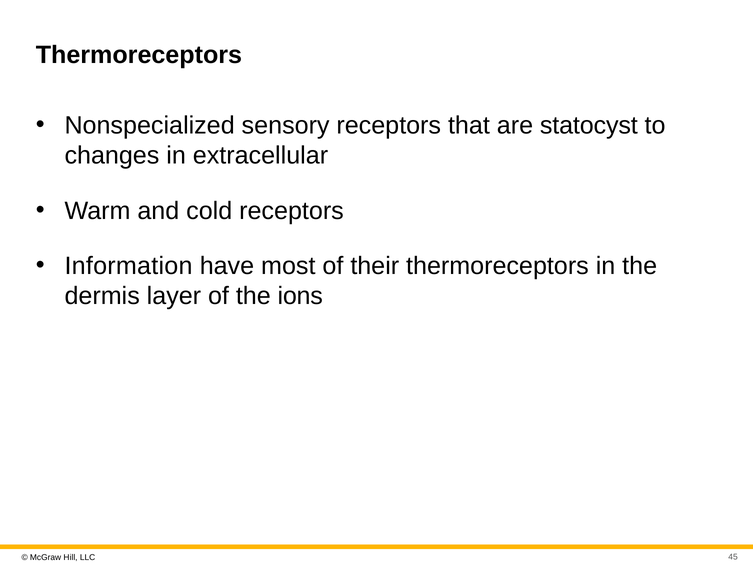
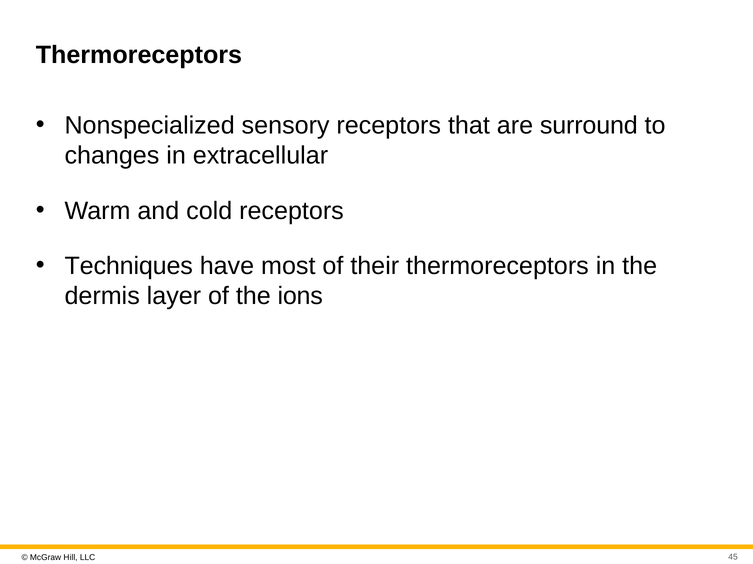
statocyst: statocyst -> surround (589, 126)
Information: Information -> Techniques (129, 266)
